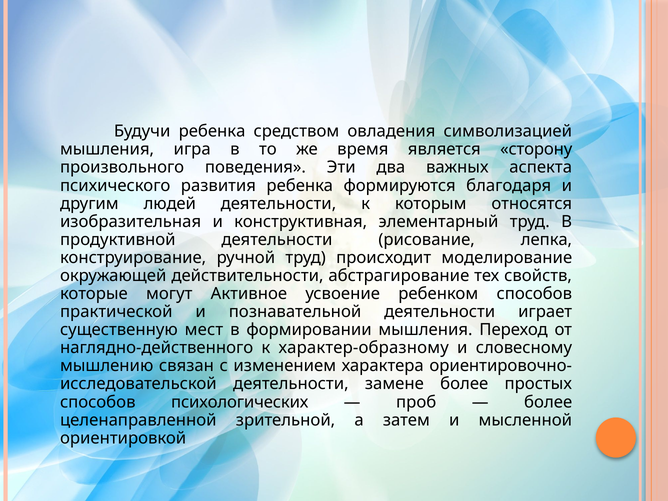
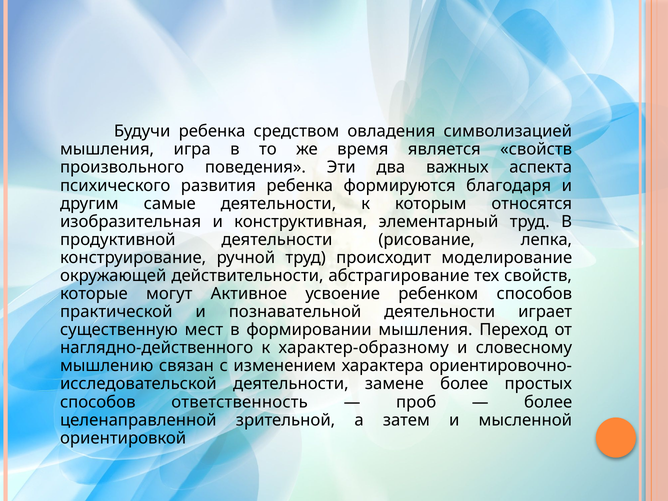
является сторону: сторону -> свойств (536, 149)
людей: людей -> самые (170, 204)
психологических: психологических -> ответственность (240, 402)
